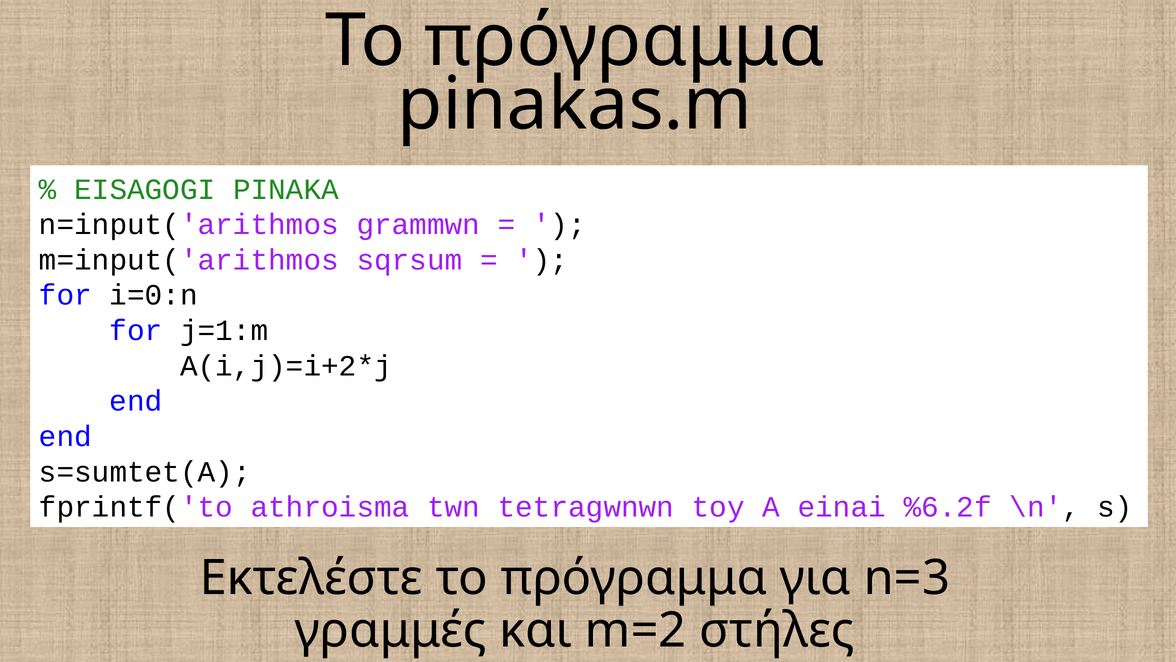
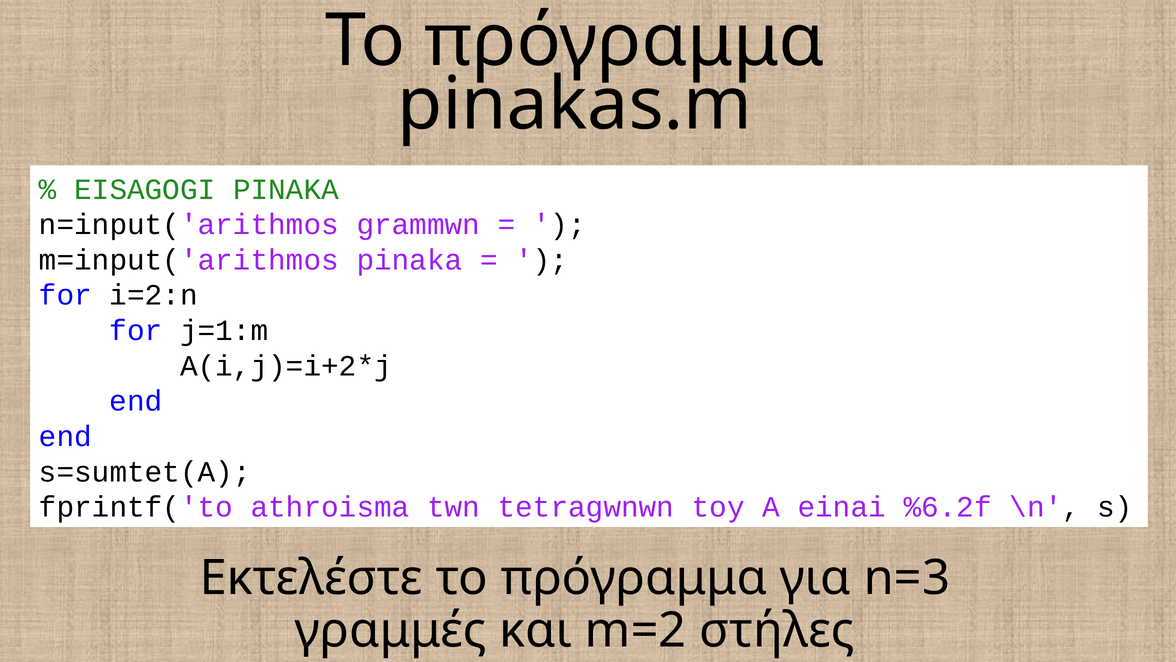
m=input('arithmos sqrsum: sqrsum -> pinaka (409, 260)
i=0:n: i=0:n -> i=2:n (154, 295)
